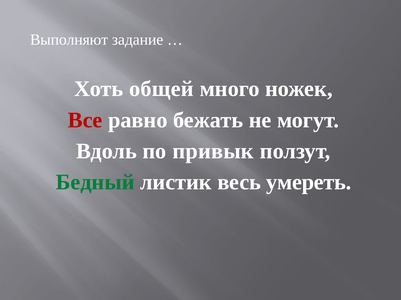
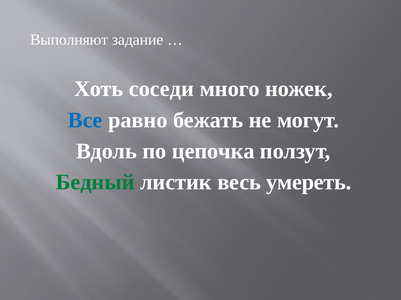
общей: общей -> соседи (161, 89)
Все colour: red -> blue (85, 120)
привык: привык -> цепочка (213, 152)
